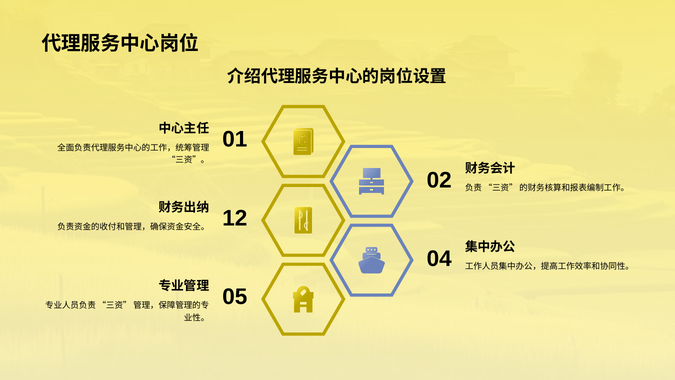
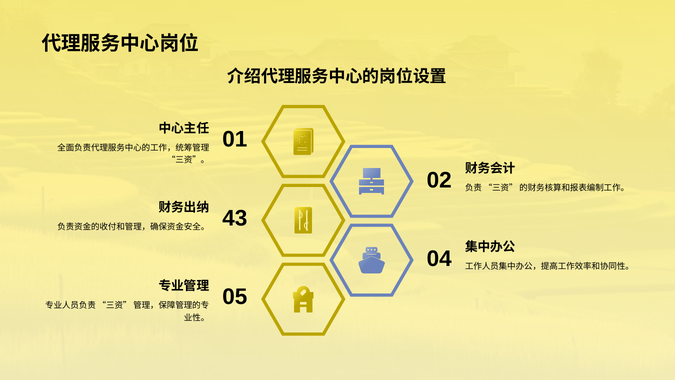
12: 12 -> 43 (235, 218)
